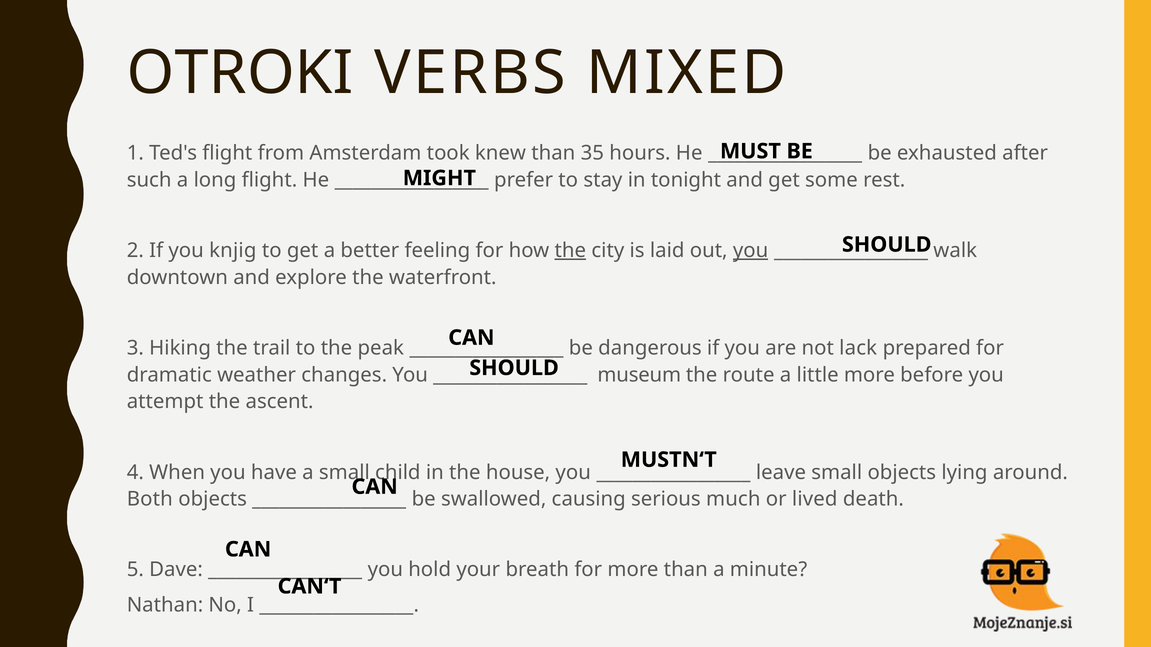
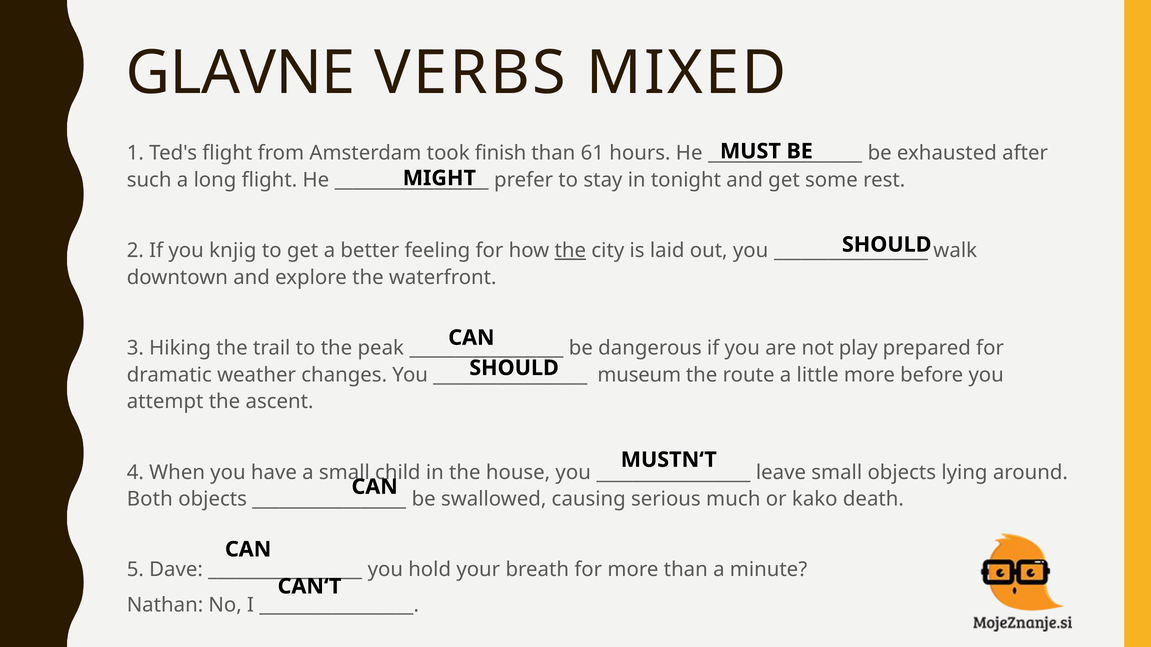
OTROKI: OTROKI -> GLAVNE (241, 73)
knew: knew -> finish (501, 153)
35: 35 -> 61 (592, 153)
you underline: present -> none (751, 251)
lack: lack -> play (858, 348)
lived: lived -> kako (815, 500)
